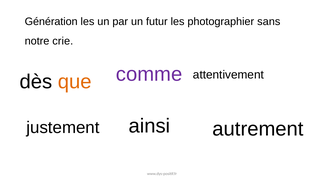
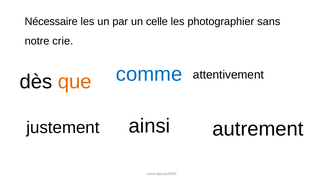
Génération: Génération -> Nécessaire (51, 22)
futur: futur -> celle (157, 22)
comme colour: purple -> blue (149, 74)
